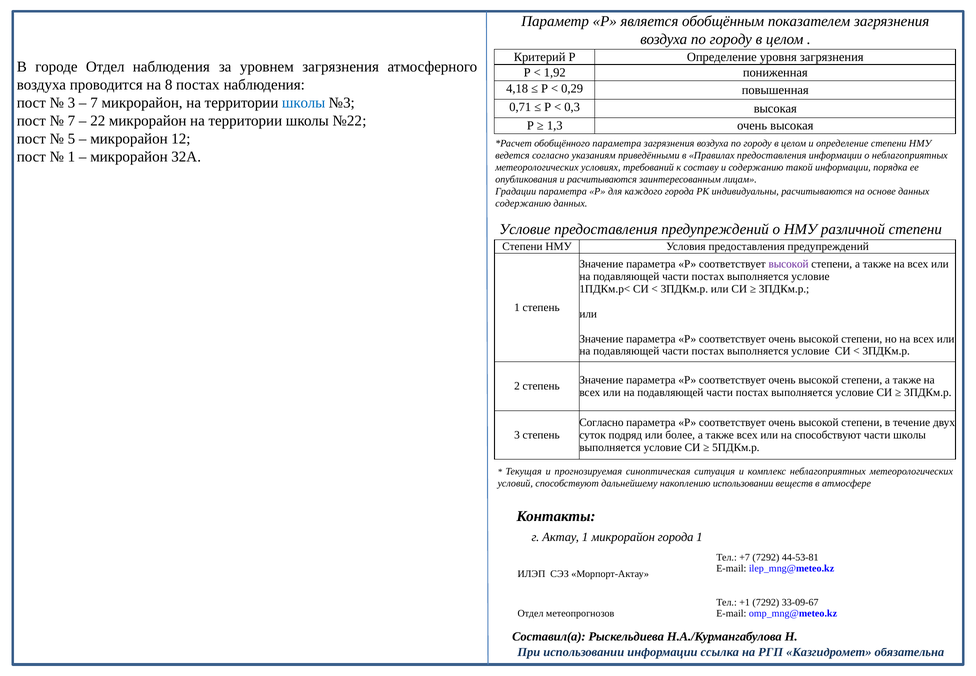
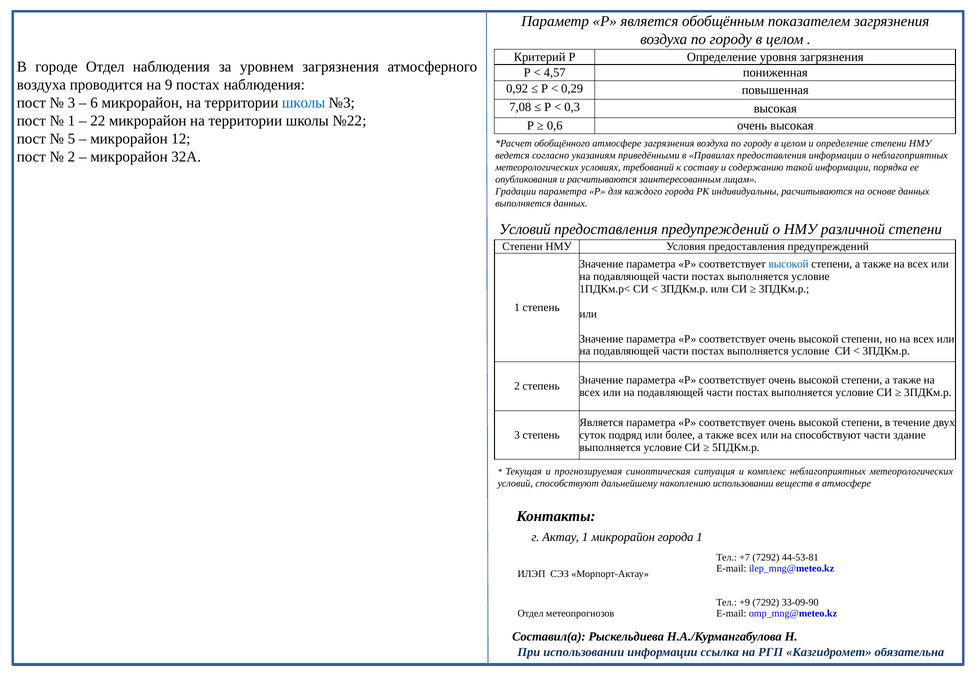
1,92: 1,92 -> 4,57 (555, 72)
8: 8 -> 9 (169, 85)
4,18: 4,18 -> 0,92 (517, 89)
7: 7 -> 6 (94, 103)
0,71: 0,71 -> 7,08 (520, 107)
7: 7 -> 1 (71, 121)
1,3: 1,3 -> 0,6 (555, 125)
обобщённого параметра: параметра -> атмосфере (617, 143)
1: 1 -> 2 (71, 157)
содержанию: содержанию -> выполняется (523, 203)
Условие: Условие -> Условий (525, 229)
высокой colour: purple -> blue (789, 264)
Согласно: Согласно -> Является (601, 422)
части школы: школы -> здание (910, 435)
+1: +1 -> +9 (745, 602)
33-09-67: 33-09-67 -> 33-09-90 (800, 602)
